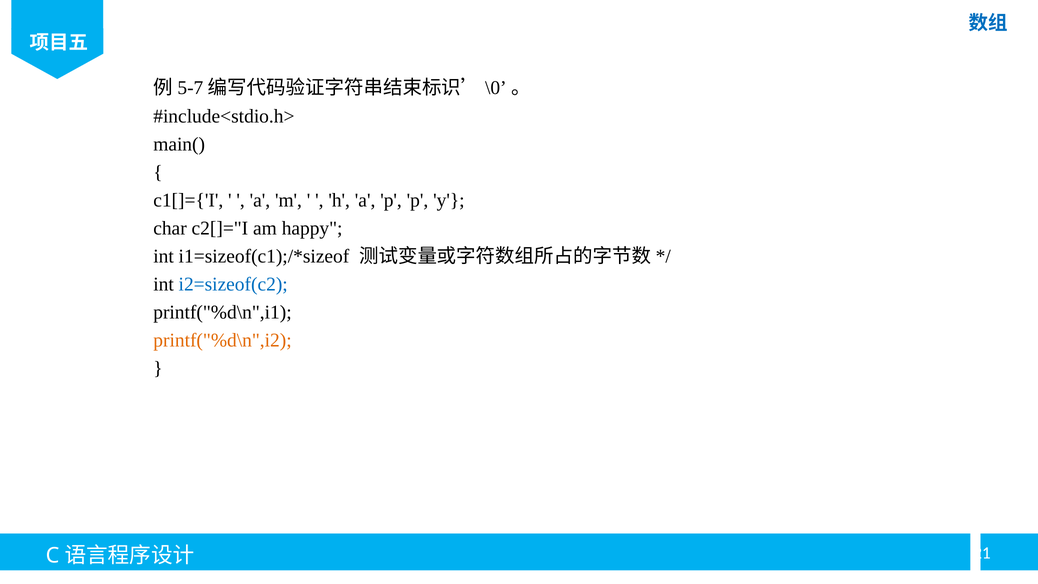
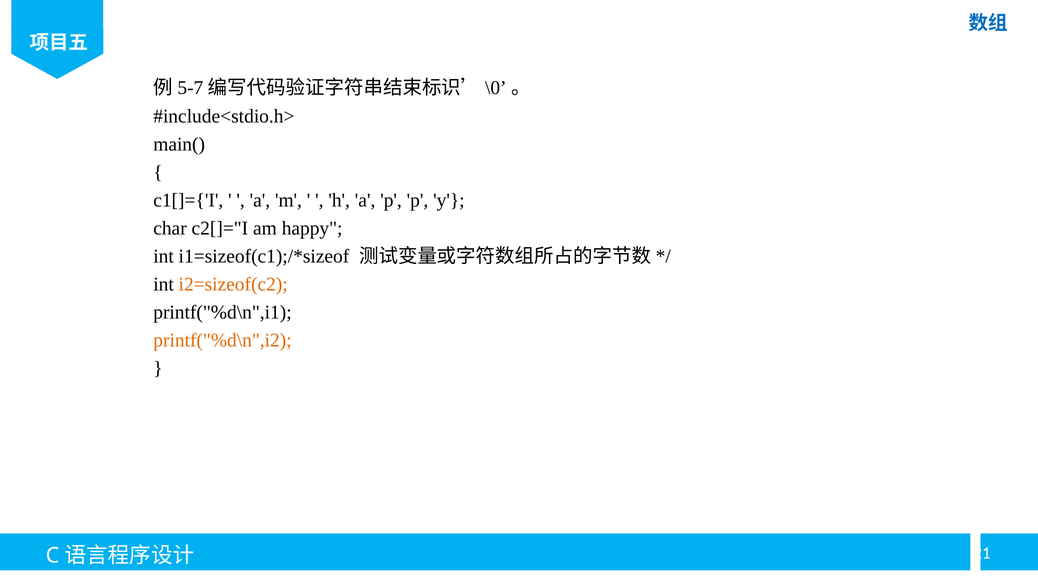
i2=sizeof(c2 colour: blue -> orange (233, 284)
